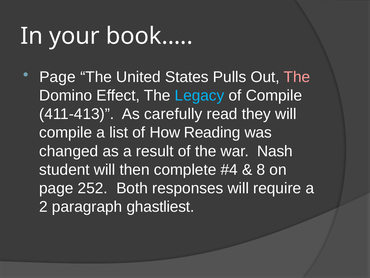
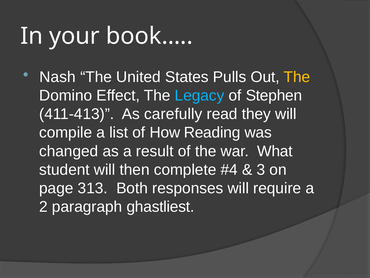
Page: Page -> Nash (57, 77)
The colour: pink -> yellow (297, 77)
of Compile: Compile -> Stephen (274, 95)
Nash: Nash -> What (275, 151)
8: 8 -> 3 (261, 169)
252: 252 -> 313 (93, 188)
